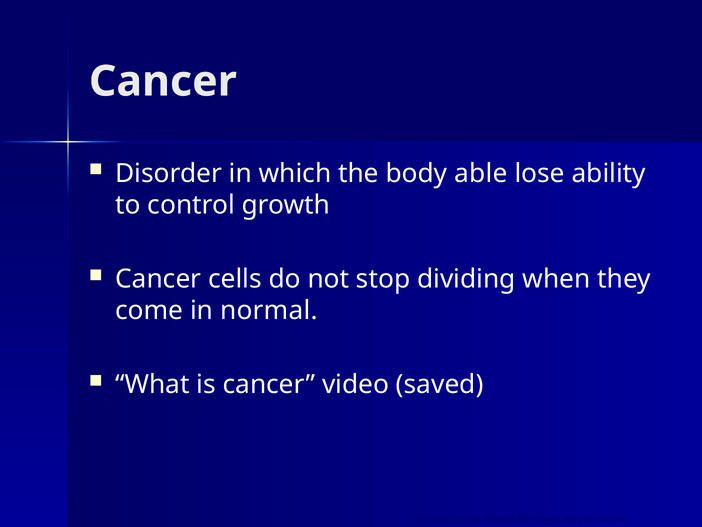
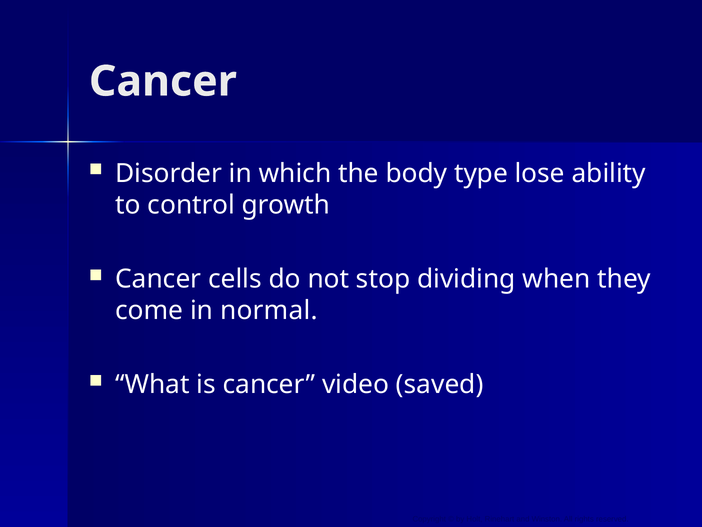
able: able -> type (481, 173)
